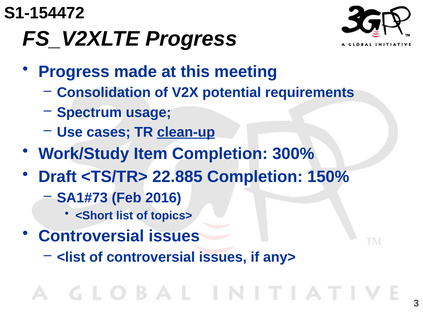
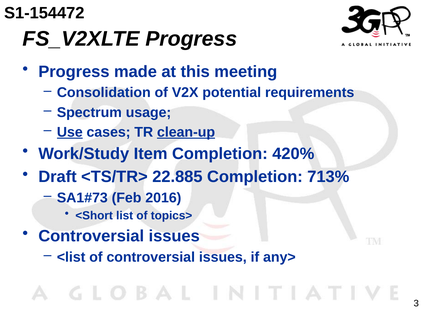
Use underline: none -> present (70, 132)
300%: 300% -> 420% (293, 154)
150%: 150% -> 713% (328, 177)
